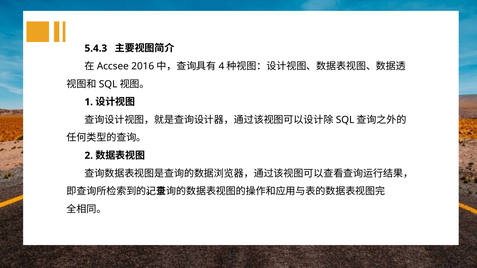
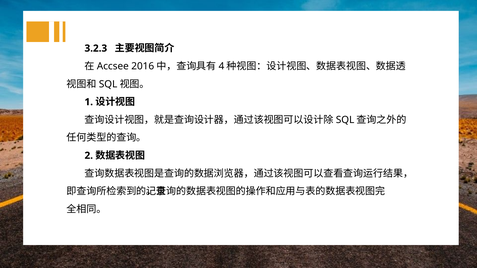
5.4.3: 5.4.3 -> 3.2.3 (96, 48)
